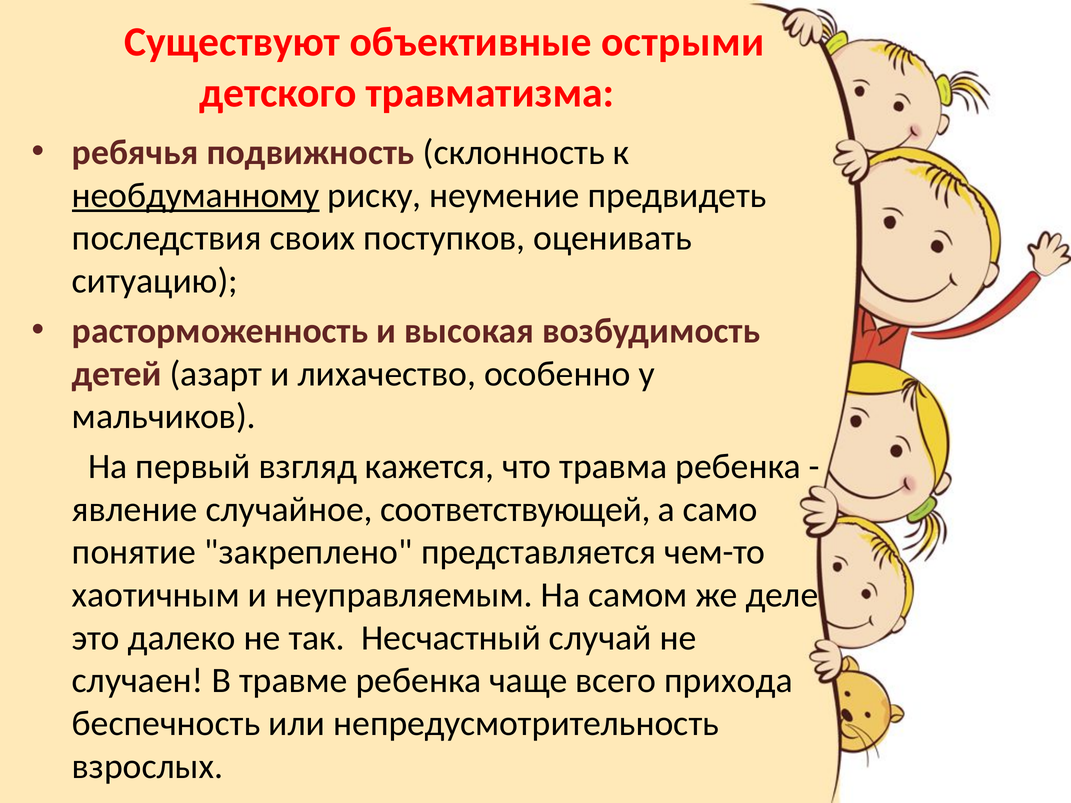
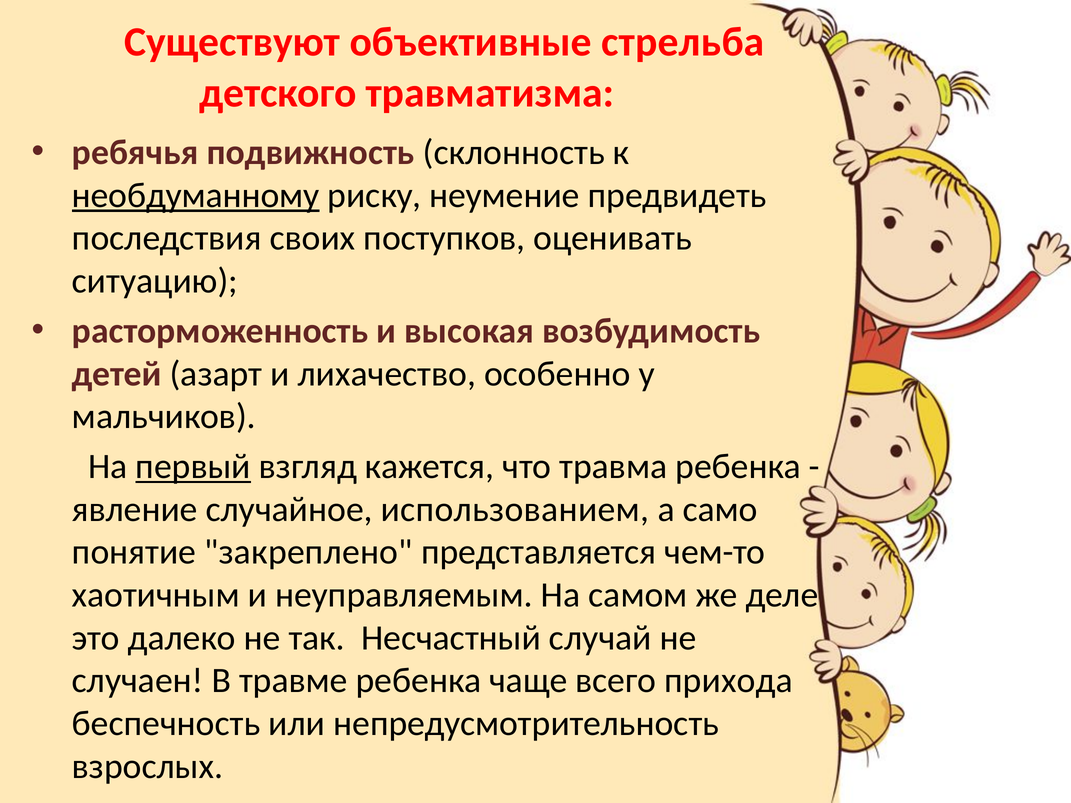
острыми: острыми -> стрельба (683, 42)
первый underline: none -> present (193, 467)
соответствующей: соответствующей -> использованием (515, 510)
